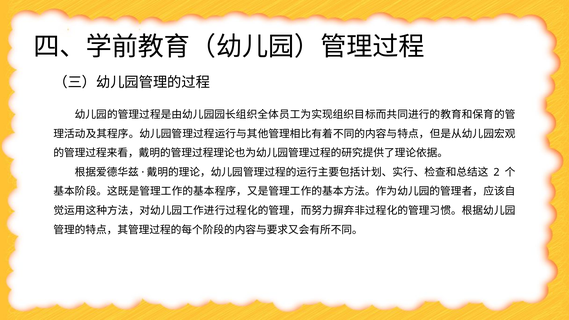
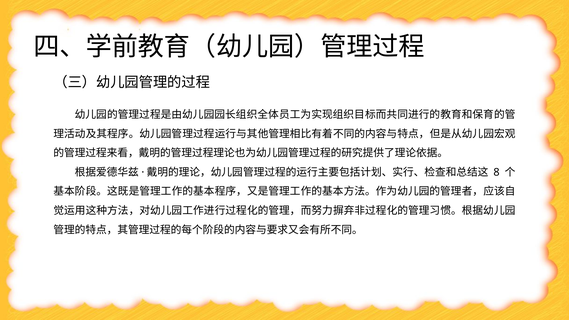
2: 2 -> 8 (497, 172)
